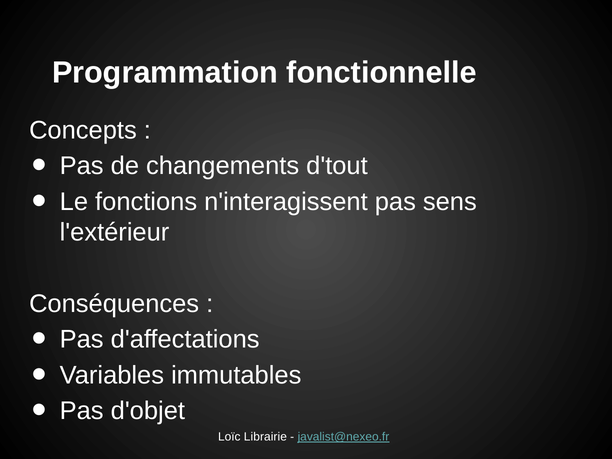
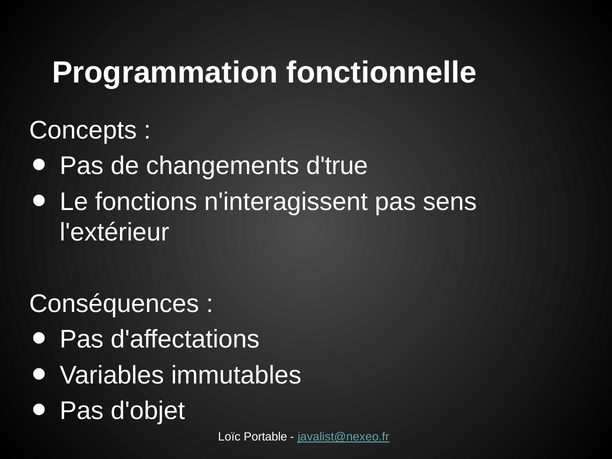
d'tout: d'tout -> d'true (337, 166)
Librairie: Librairie -> Portable (265, 437)
